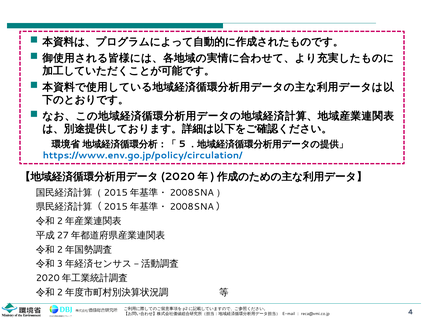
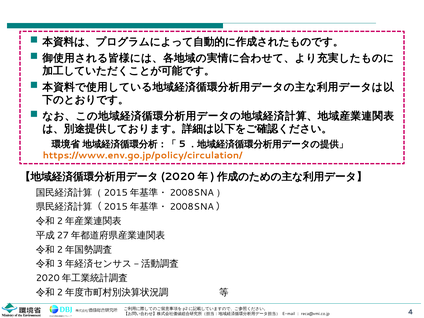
https://www.env.go.jp/policy/circulation/ colour: blue -> orange (143, 155)
